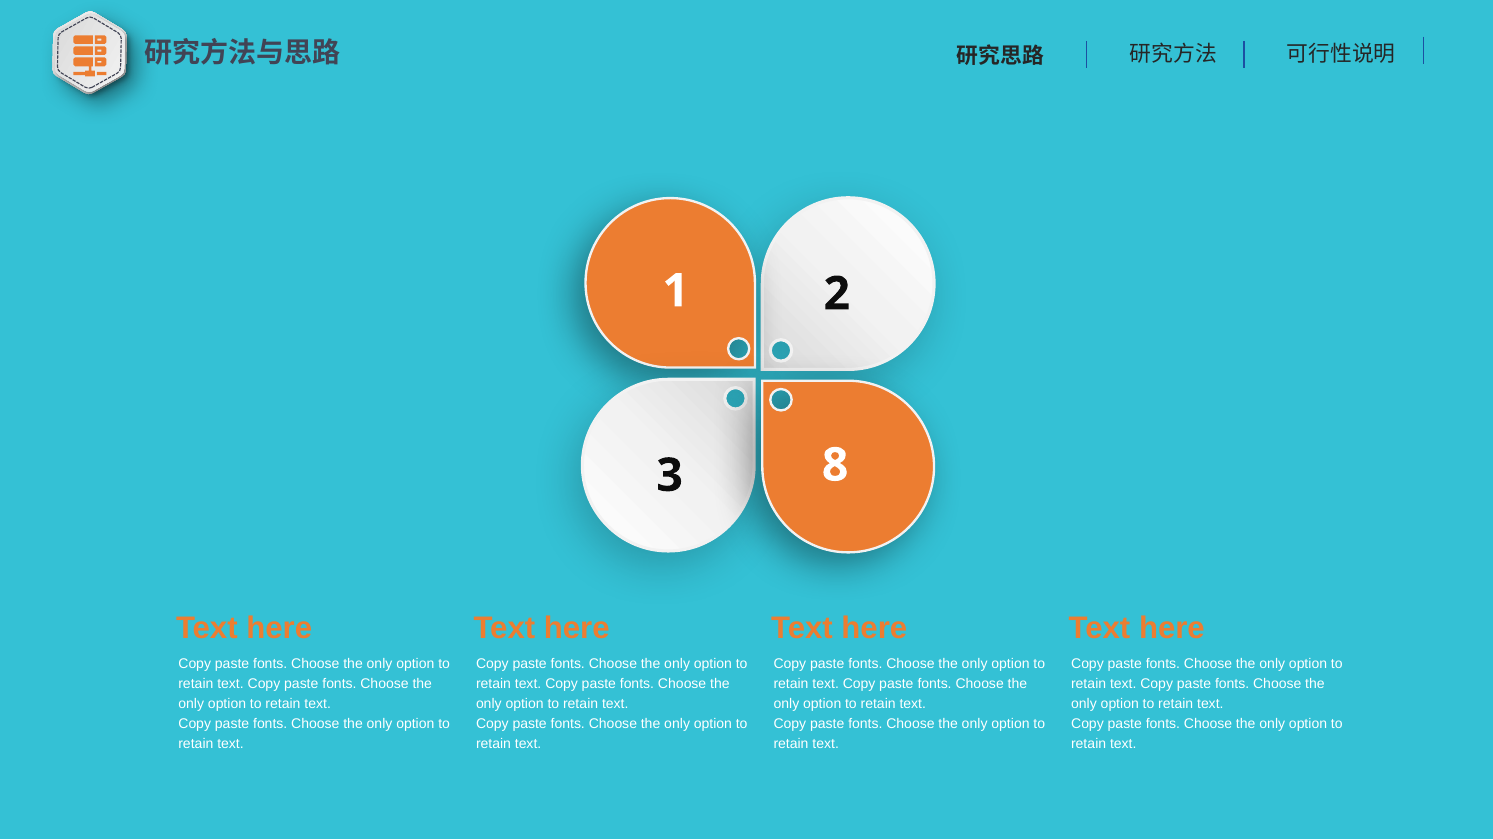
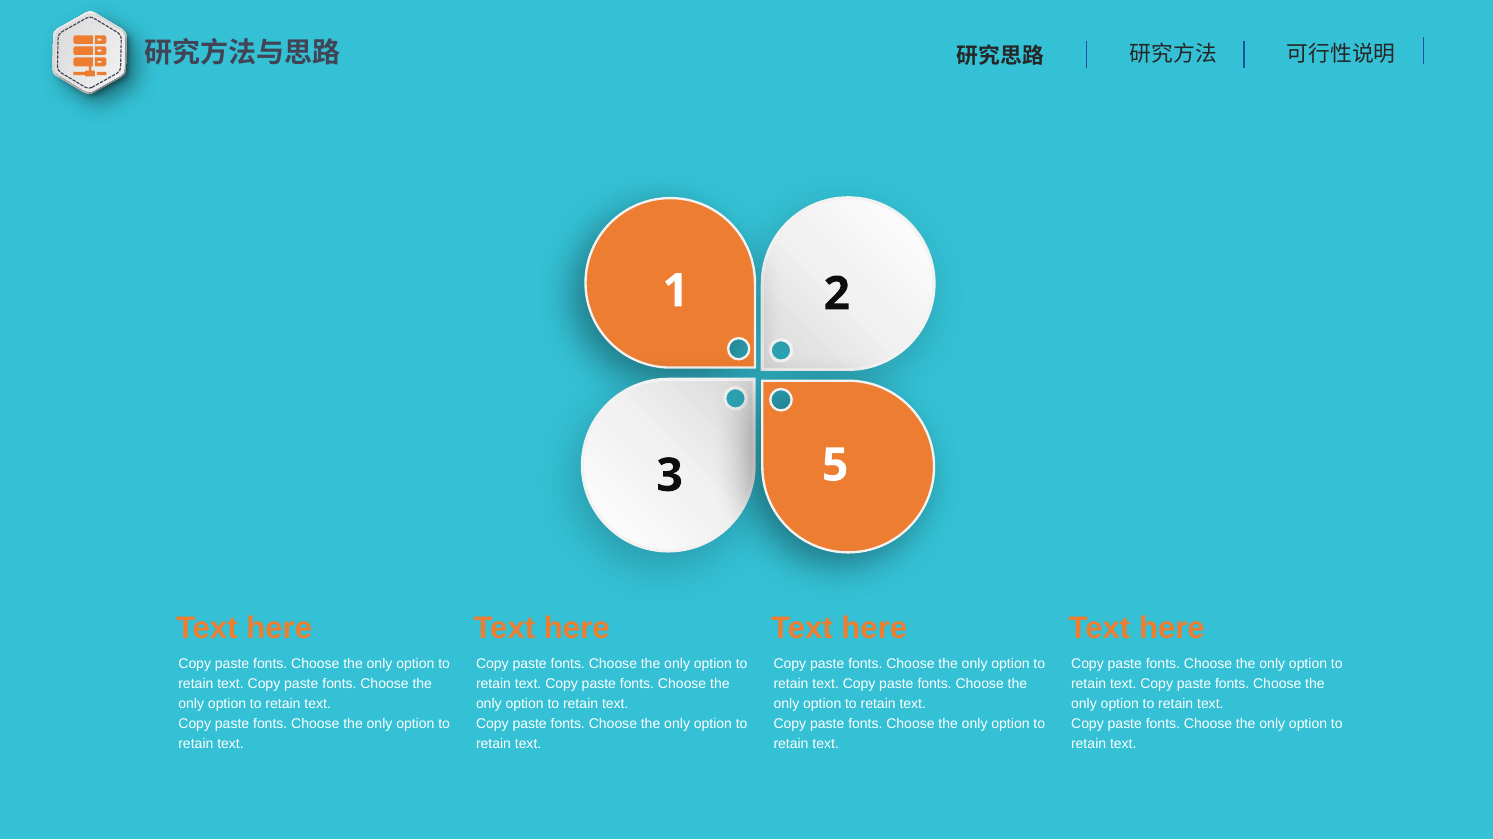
8: 8 -> 5 (835, 465)
